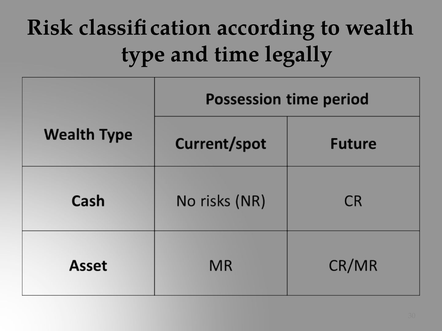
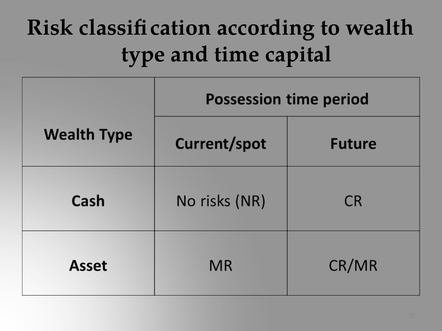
legally: legally -> capital (299, 54)
